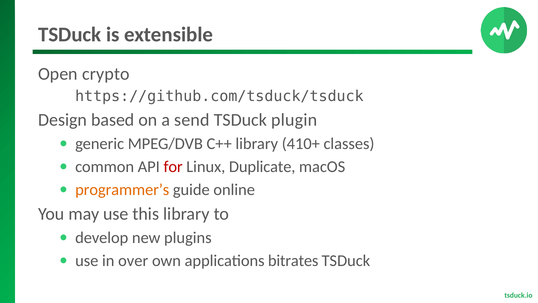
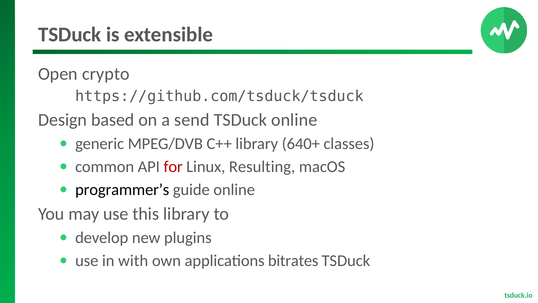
TSDuck plugin: plugin -> online (294, 120)
410+: 410+ -> 640+ (301, 143)
Duplicate: Duplicate -> Resulting (262, 166)
programmer’s colour: orange -> black (122, 189)
over: over -> with (133, 261)
